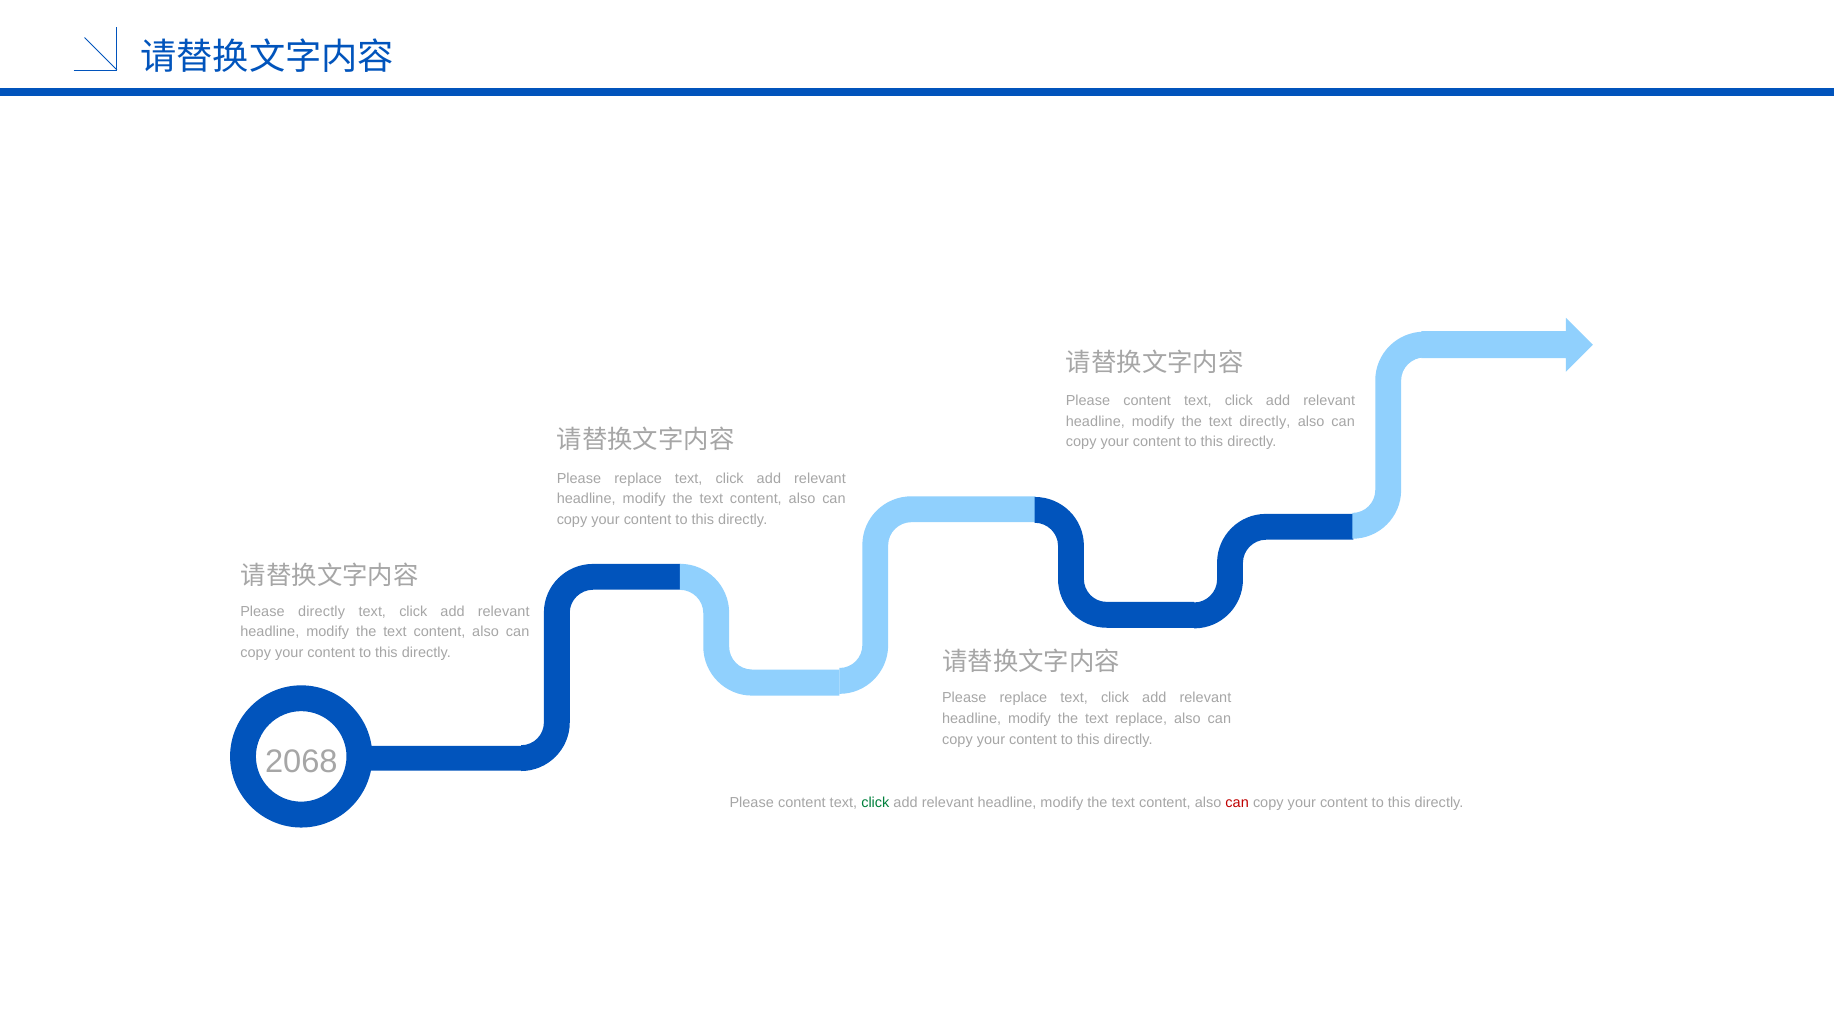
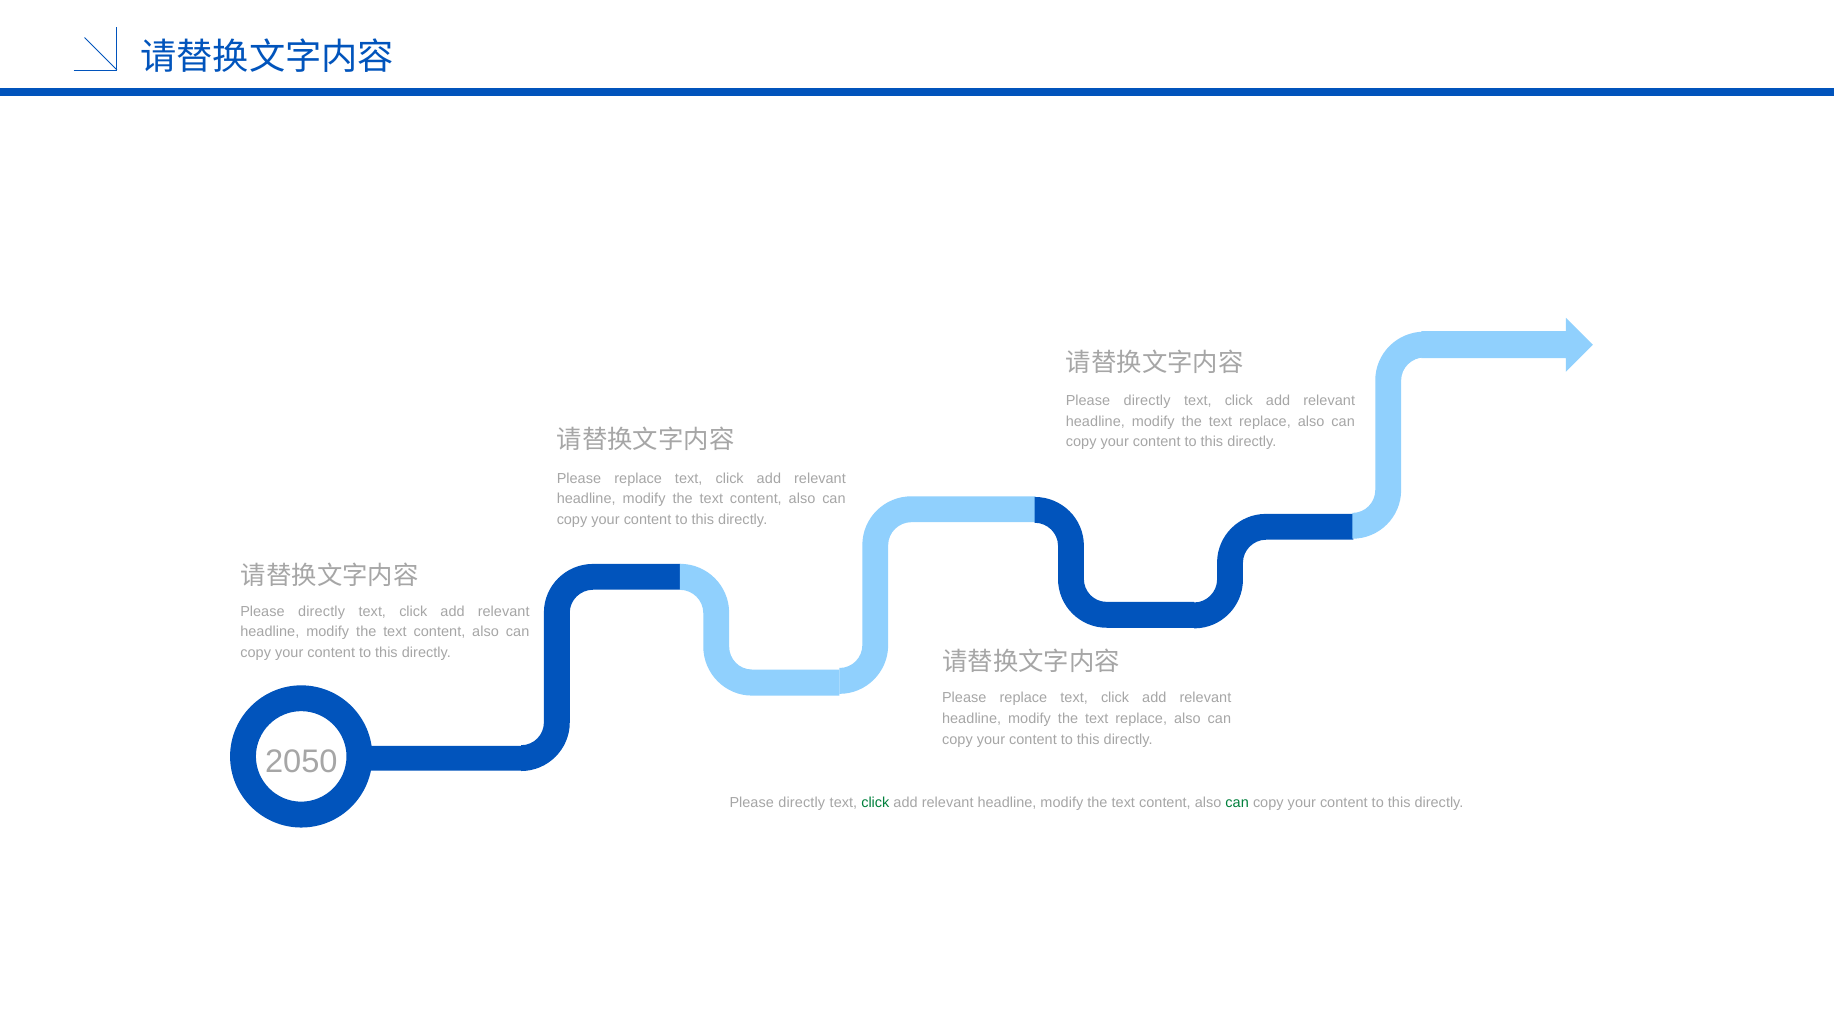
content: content -> directly (1147, 401)
directly: directly -> replace (1265, 422)
2068: 2068 -> 2050 (301, 762)
content: content -> directly (802, 803)
can colour: red -> green (1237, 803)
